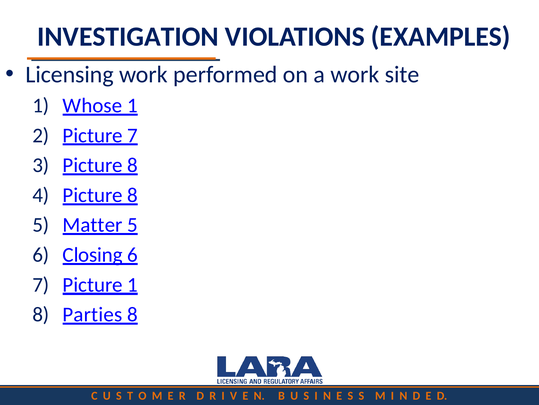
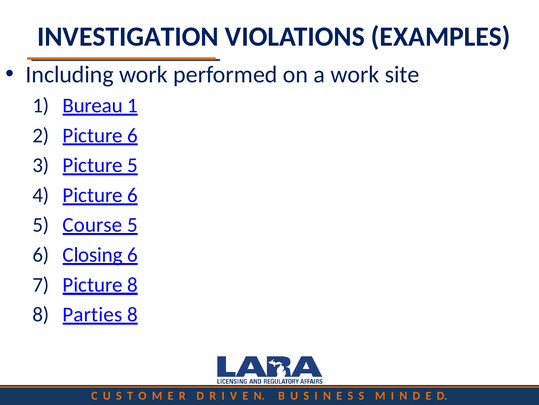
Licensing: Licensing -> Including (70, 74)
Whose: Whose -> Bureau (93, 105)
2 Picture 7: 7 -> 6 (133, 135)
3 Picture 8: 8 -> 5 (133, 165)
4 Picture 8: 8 -> 6 (133, 195)
Matter: Matter -> Course (92, 225)
Picture 1: 1 -> 8 (133, 284)
